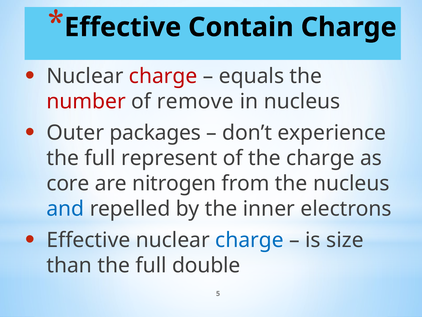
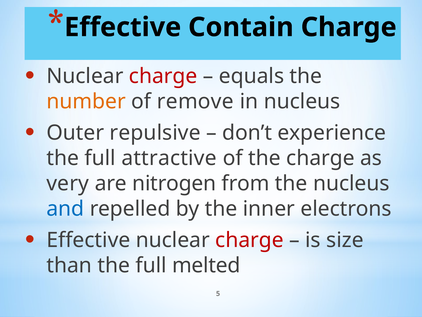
number colour: red -> orange (86, 101)
packages: packages -> repulsive (155, 133)
represent: represent -> attractive (169, 158)
core: core -> very (68, 183)
charge colour: blue -> red (250, 240)
double: double -> melted (206, 265)
